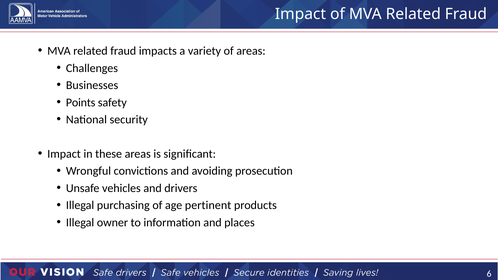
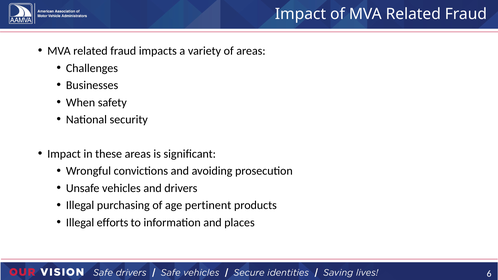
Points: Points -> When (81, 102)
owner: owner -> efforts (113, 223)
